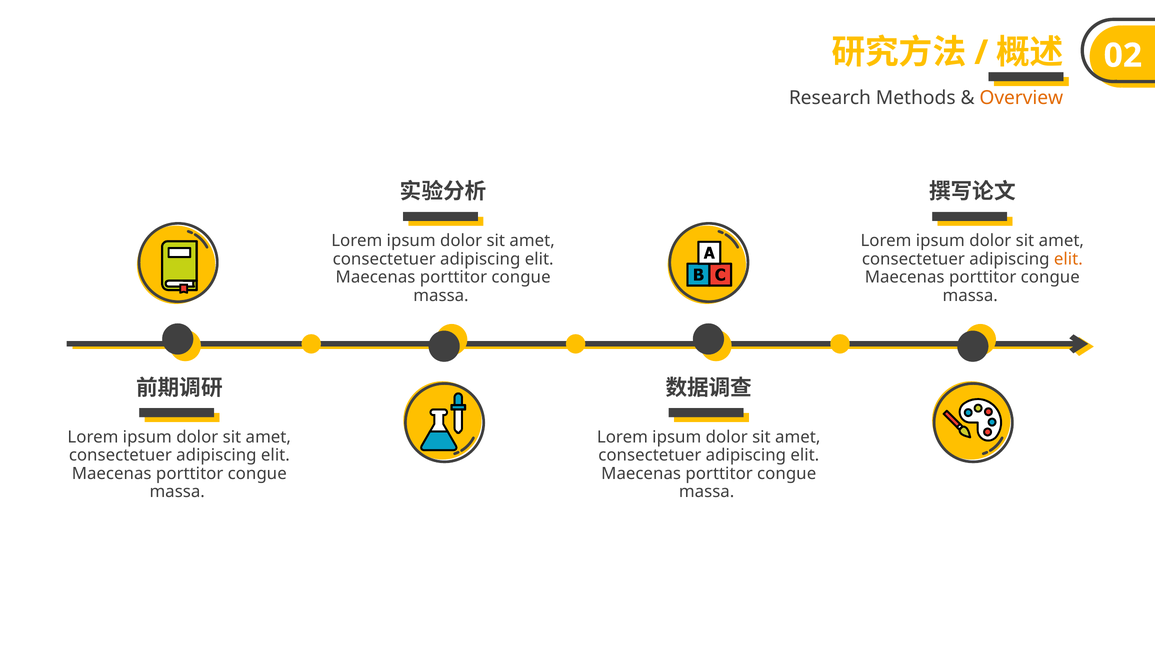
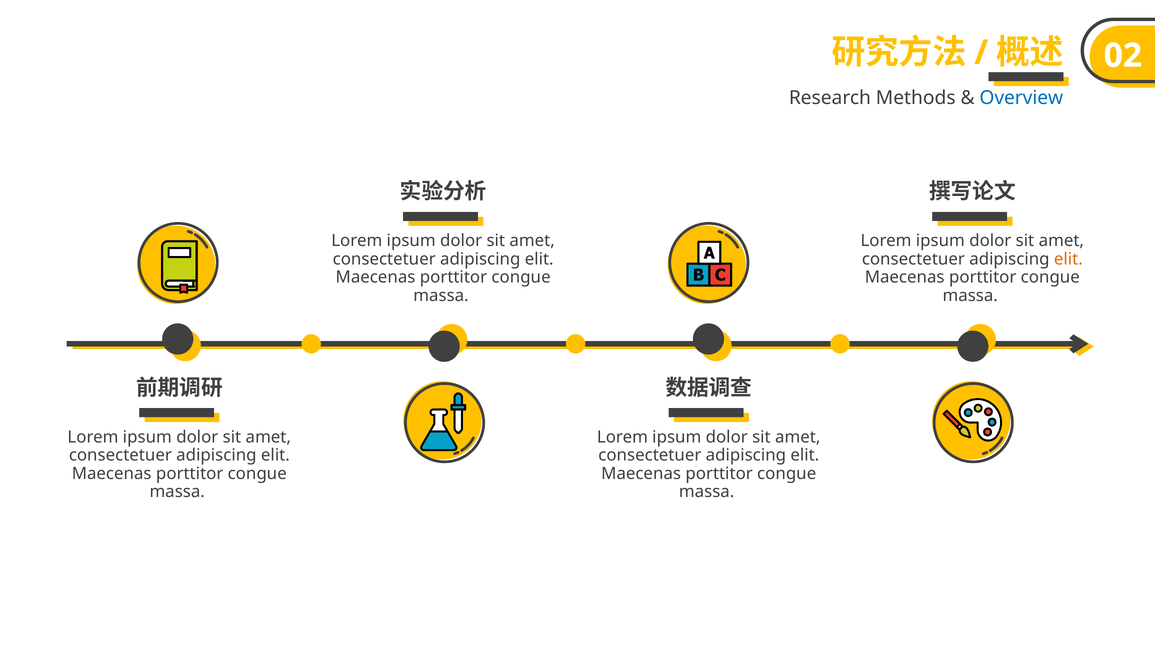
Overview colour: orange -> blue (1021, 98)
